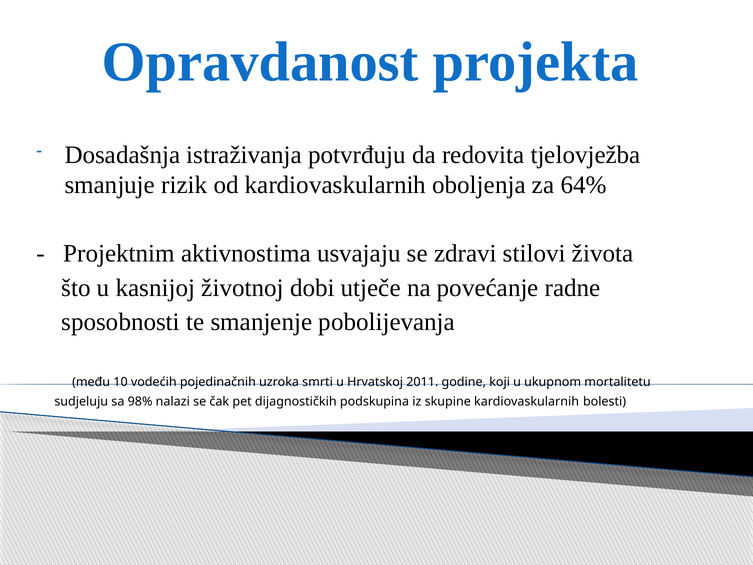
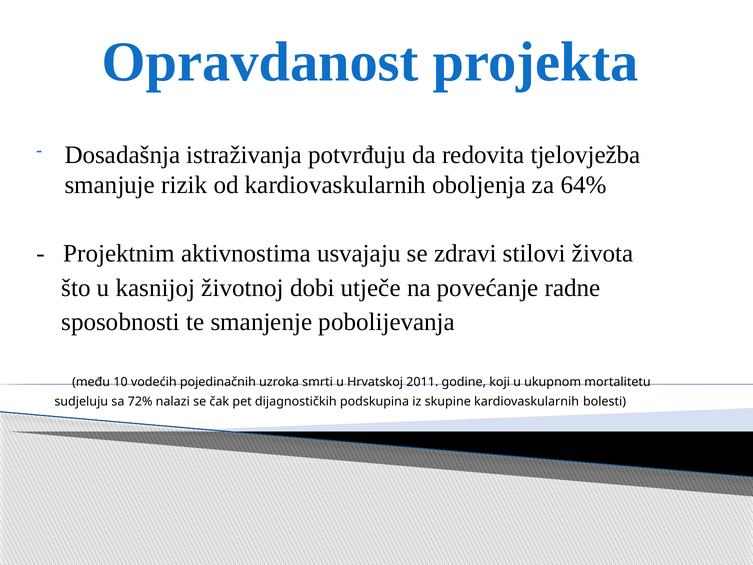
98%: 98% -> 72% (140, 401)
